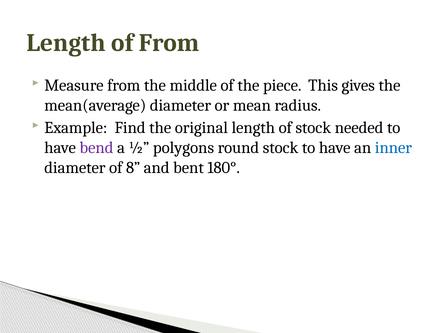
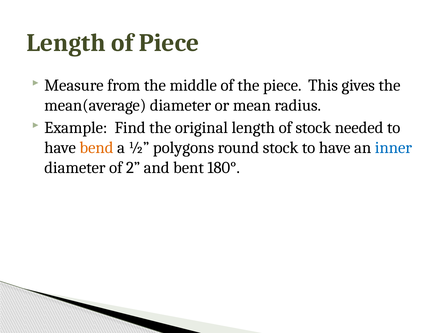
of From: From -> Piece (169, 43)
bend colour: purple -> orange (96, 148)
8: 8 -> 2 (133, 168)
